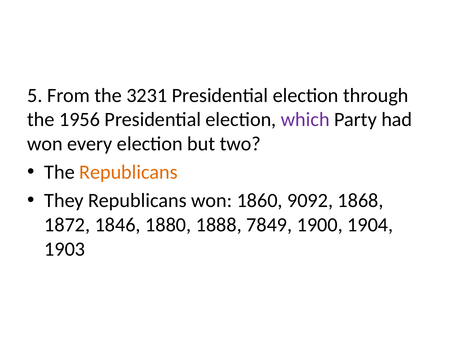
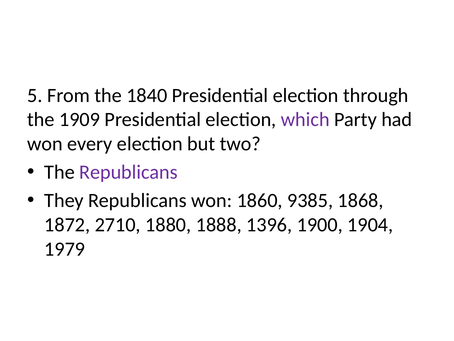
3231: 3231 -> 1840 (147, 95)
1956: 1956 -> 1909 (80, 119)
Republicans colour: orange -> purple (128, 172)
9092: 9092 -> 9385 (310, 200)
1846: 1846 -> 2710 (118, 224)
7849: 7849 -> 1396 (269, 224)
1903: 1903 -> 1979 (65, 249)
